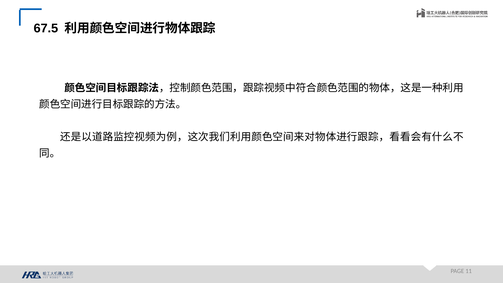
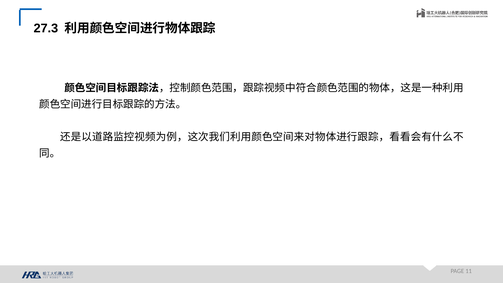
67.5: 67.5 -> 27.3 (46, 28)
